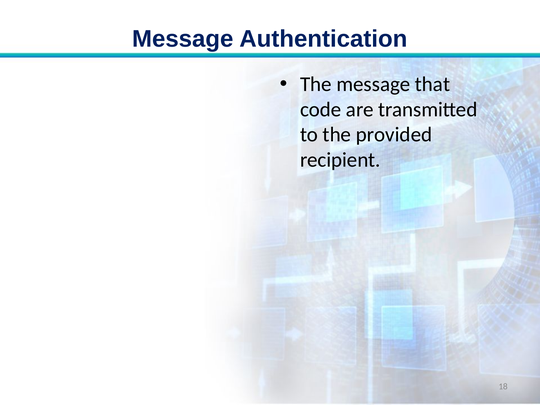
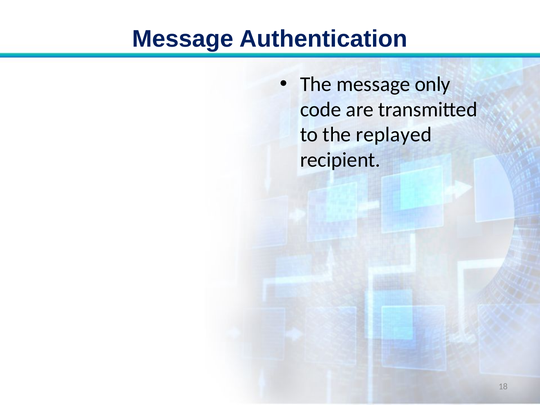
that: that -> only (433, 84)
provided: provided -> replayed (394, 135)
